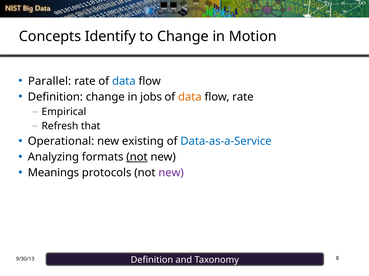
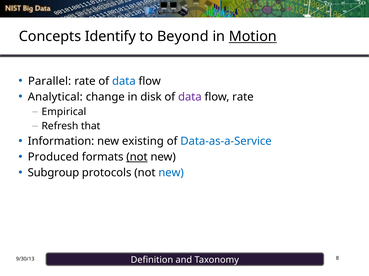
to Change: Change -> Beyond (183, 37)
Motion underline: none -> present (253, 37)
Definition: Definition -> Analytical (55, 97)
jobs: jobs -> disk (151, 97)
data colour: orange -> purple (190, 97)
Operational: Operational -> Information (61, 142)
Analyzing: Analyzing -> Produced (53, 157)
Meanings: Meanings -> Subgroup (53, 173)
new colour: purple -> blue (171, 173)
